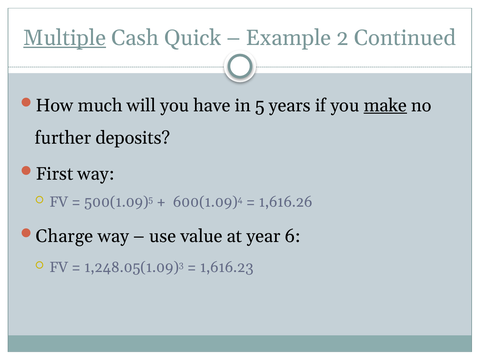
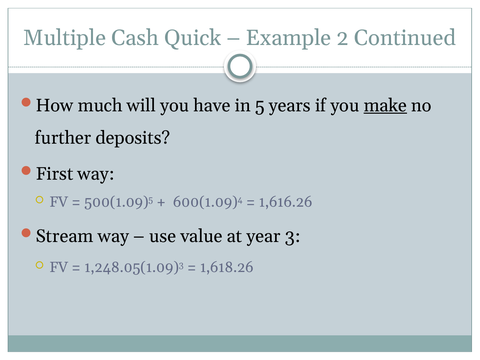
Multiple underline: present -> none (65, 38)
Charge: Charge -> Stream (65, 236)
6: 6 -> 3 (293, 236)
1,616.23: 1,616.23 -> 1,618.26 (227, 267)
